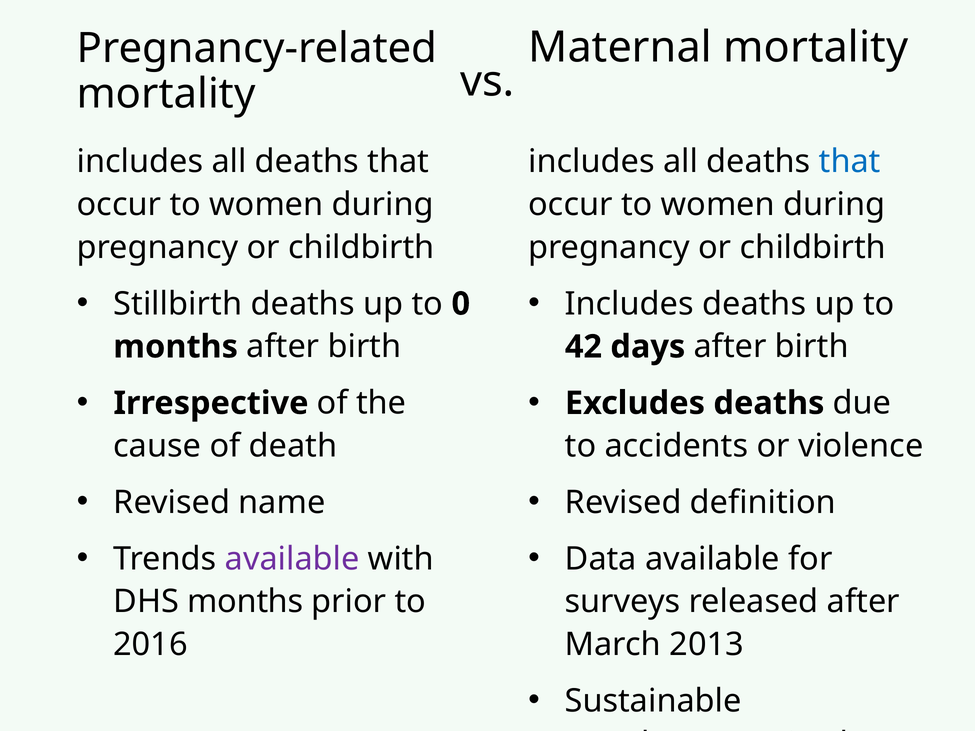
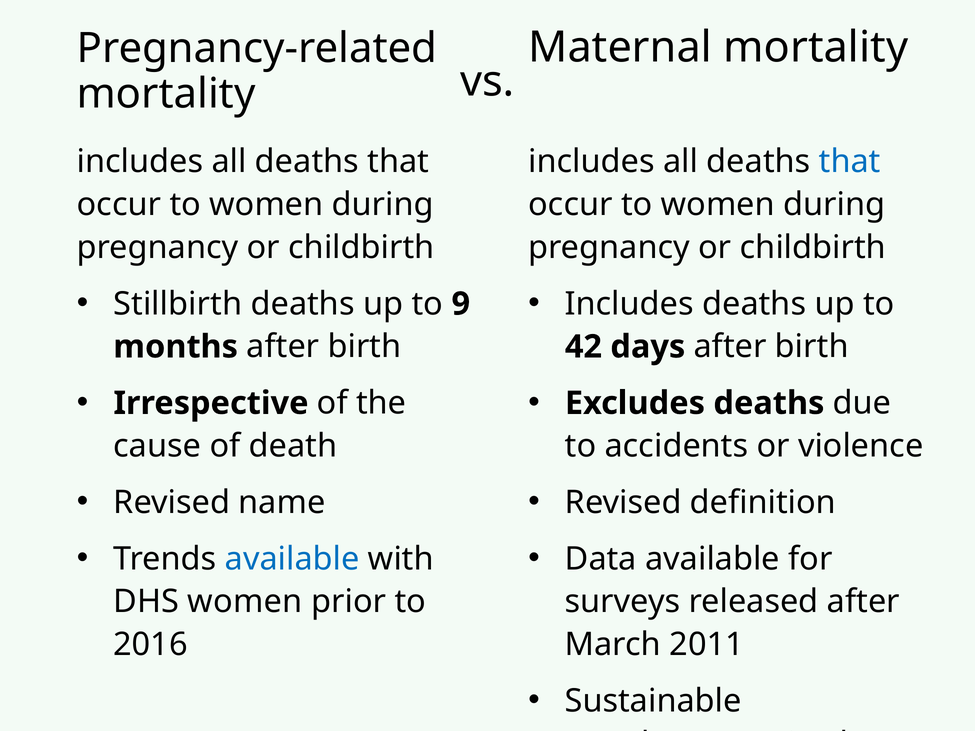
0: 0 -> 9 (461, 304)
available colour: purple -> blue (292, 559)
DHS months: months -> women (245, 602)
2013: 2013 -> 2011 (707, 645)
